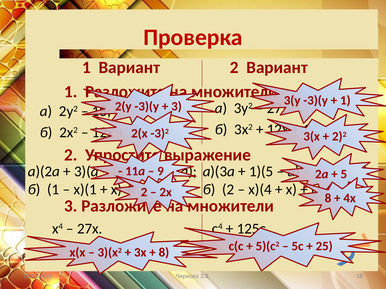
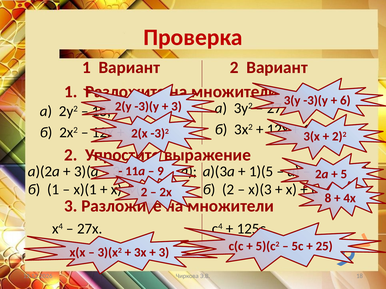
1: 1 -> 6 (345, 101)
х)(4: х)(4 -> х)(3 (260, 190)
8: 8 -> 3 (164, 253)
